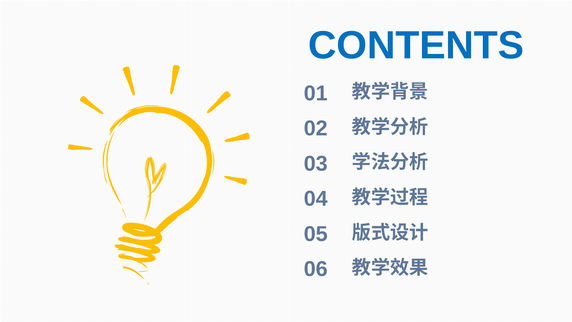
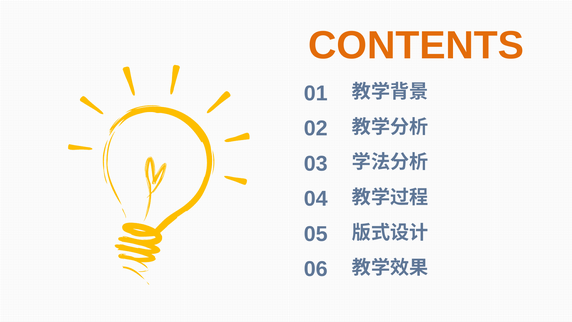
CONTENTS colour: blue -> orange (416, 46)
